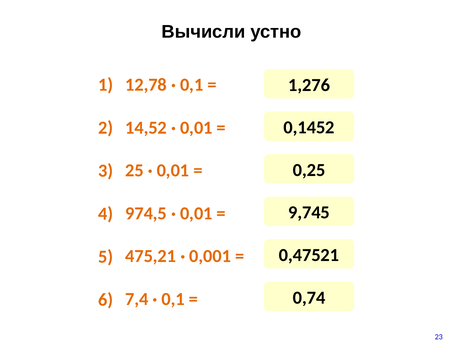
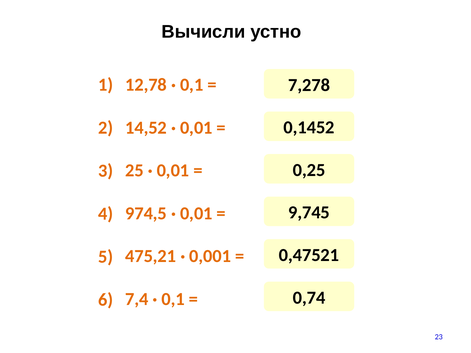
1,276: 1,276 -> 7,278 (309, 85)
